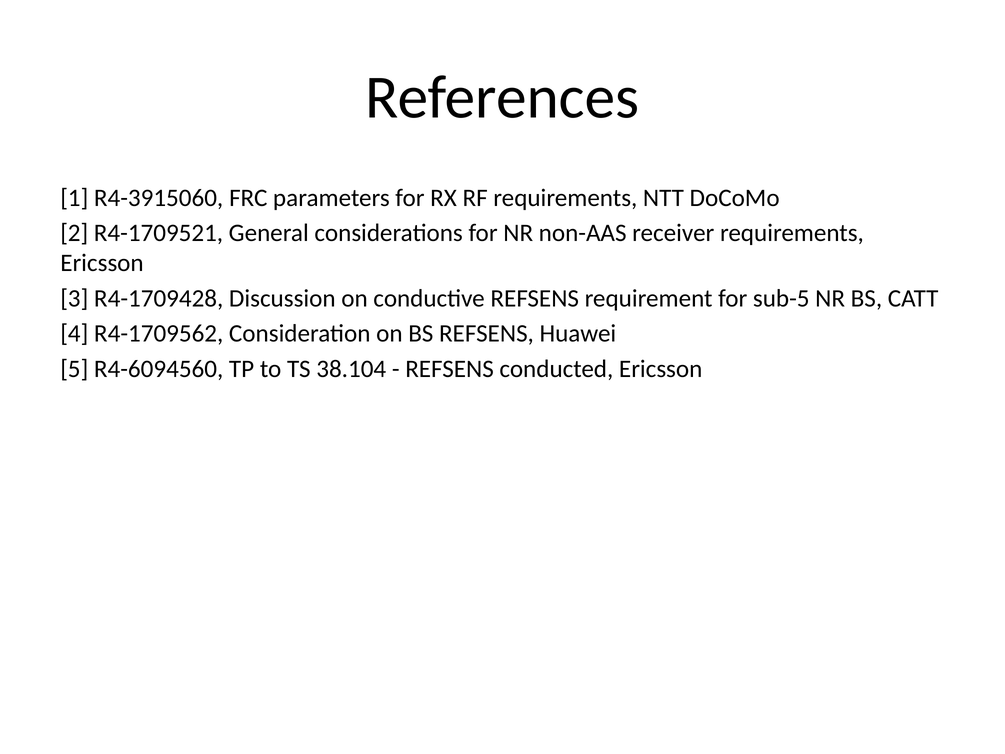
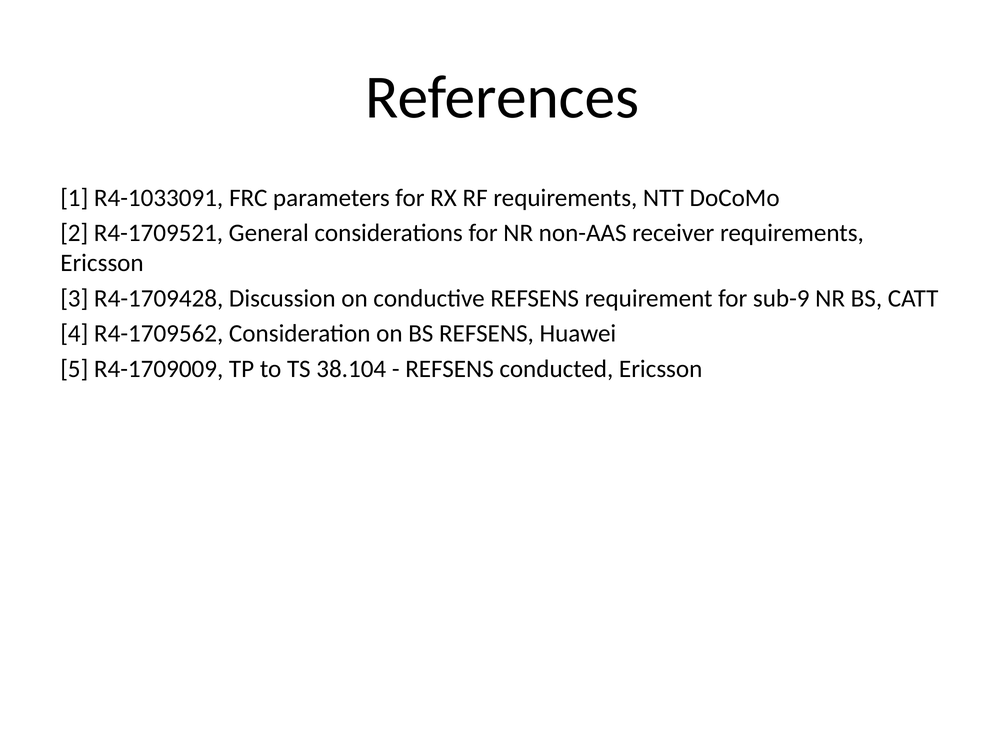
R4-3915060: R4-3915060 -> R4-1033091 (159, 198)
sub-5: sub-5 -> sub-9 (781, 298)
R4-6094560: R4-6094560 -> R4-1709009 (159, 369)
